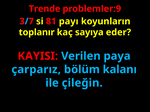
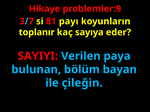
Trende: Trende -> Hikaye (45, 9)
KAYISI: KAYISI -> SAYIYI (38, 56)
çarparız: çarparız -> bulunan (36, 70)
kalanı: kalanı -> bayan (120, 70)
